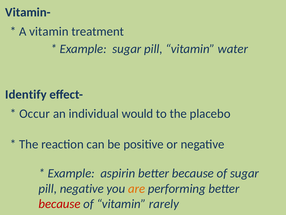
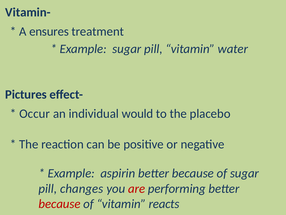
A vitamin: vitamin -> ensures (49, 31)
Identify: Identify -> Pictures (26, 94)
pill negative: negative -> changes (82, 188)
are colour: orange -> red (137, 188)
rarely: rarely -> reacts (164, 203)
